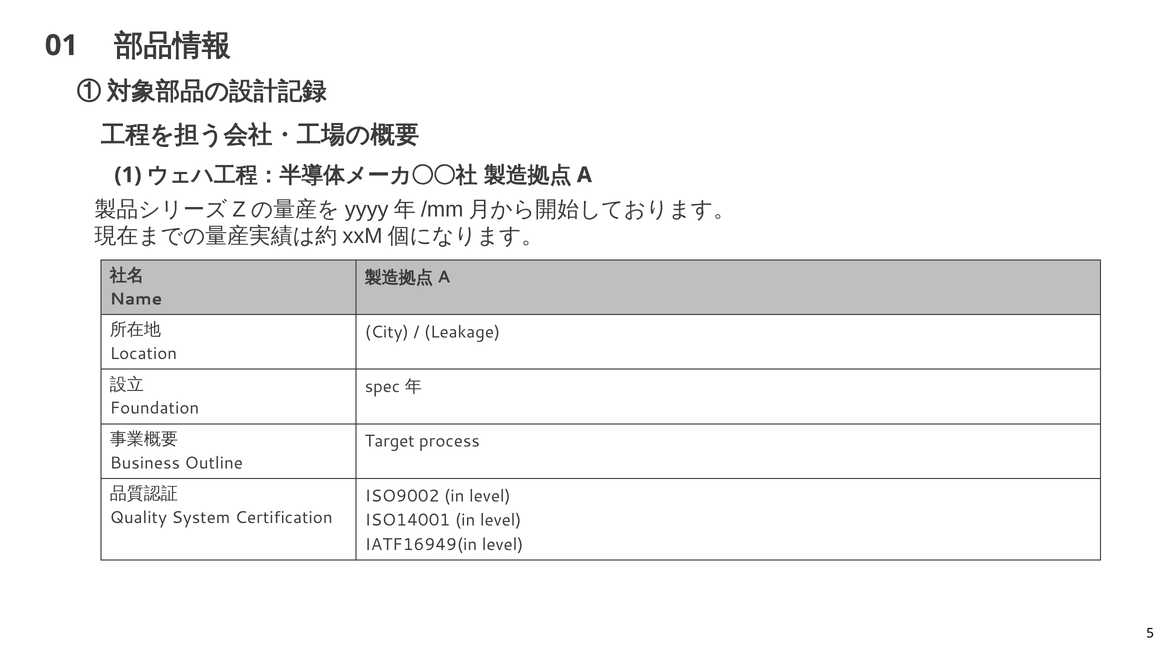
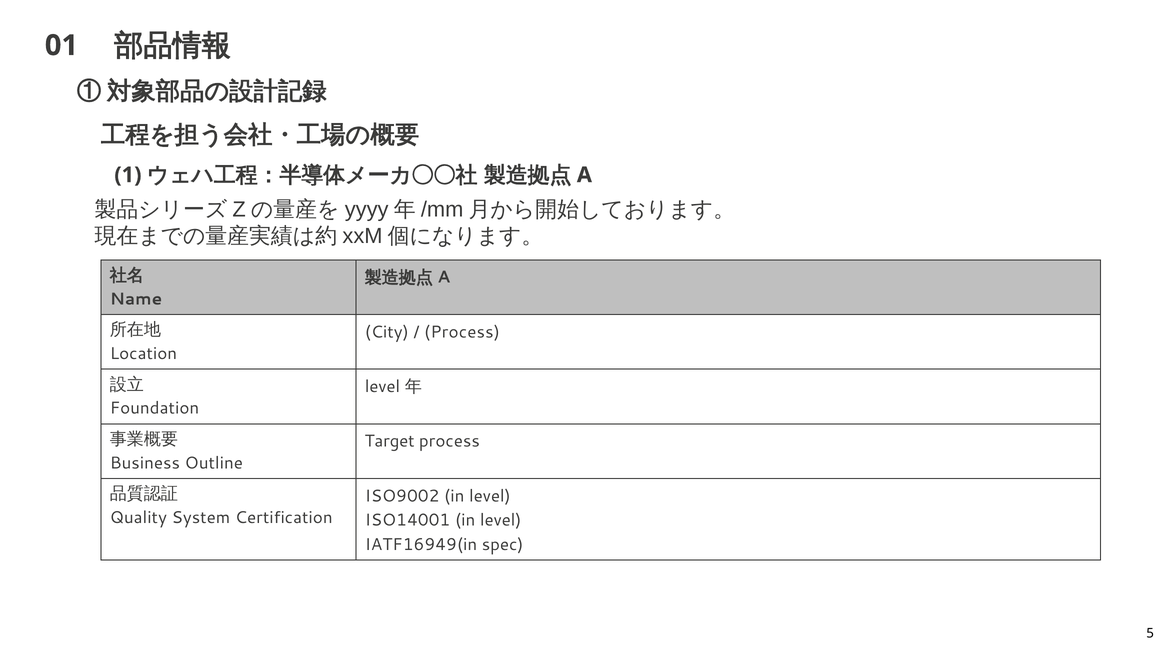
Leakage: Leakage -> Process (462, 332)
spec: spec -> level (382, 386)
IATF16949(in level: level -> spec (503, 544)
